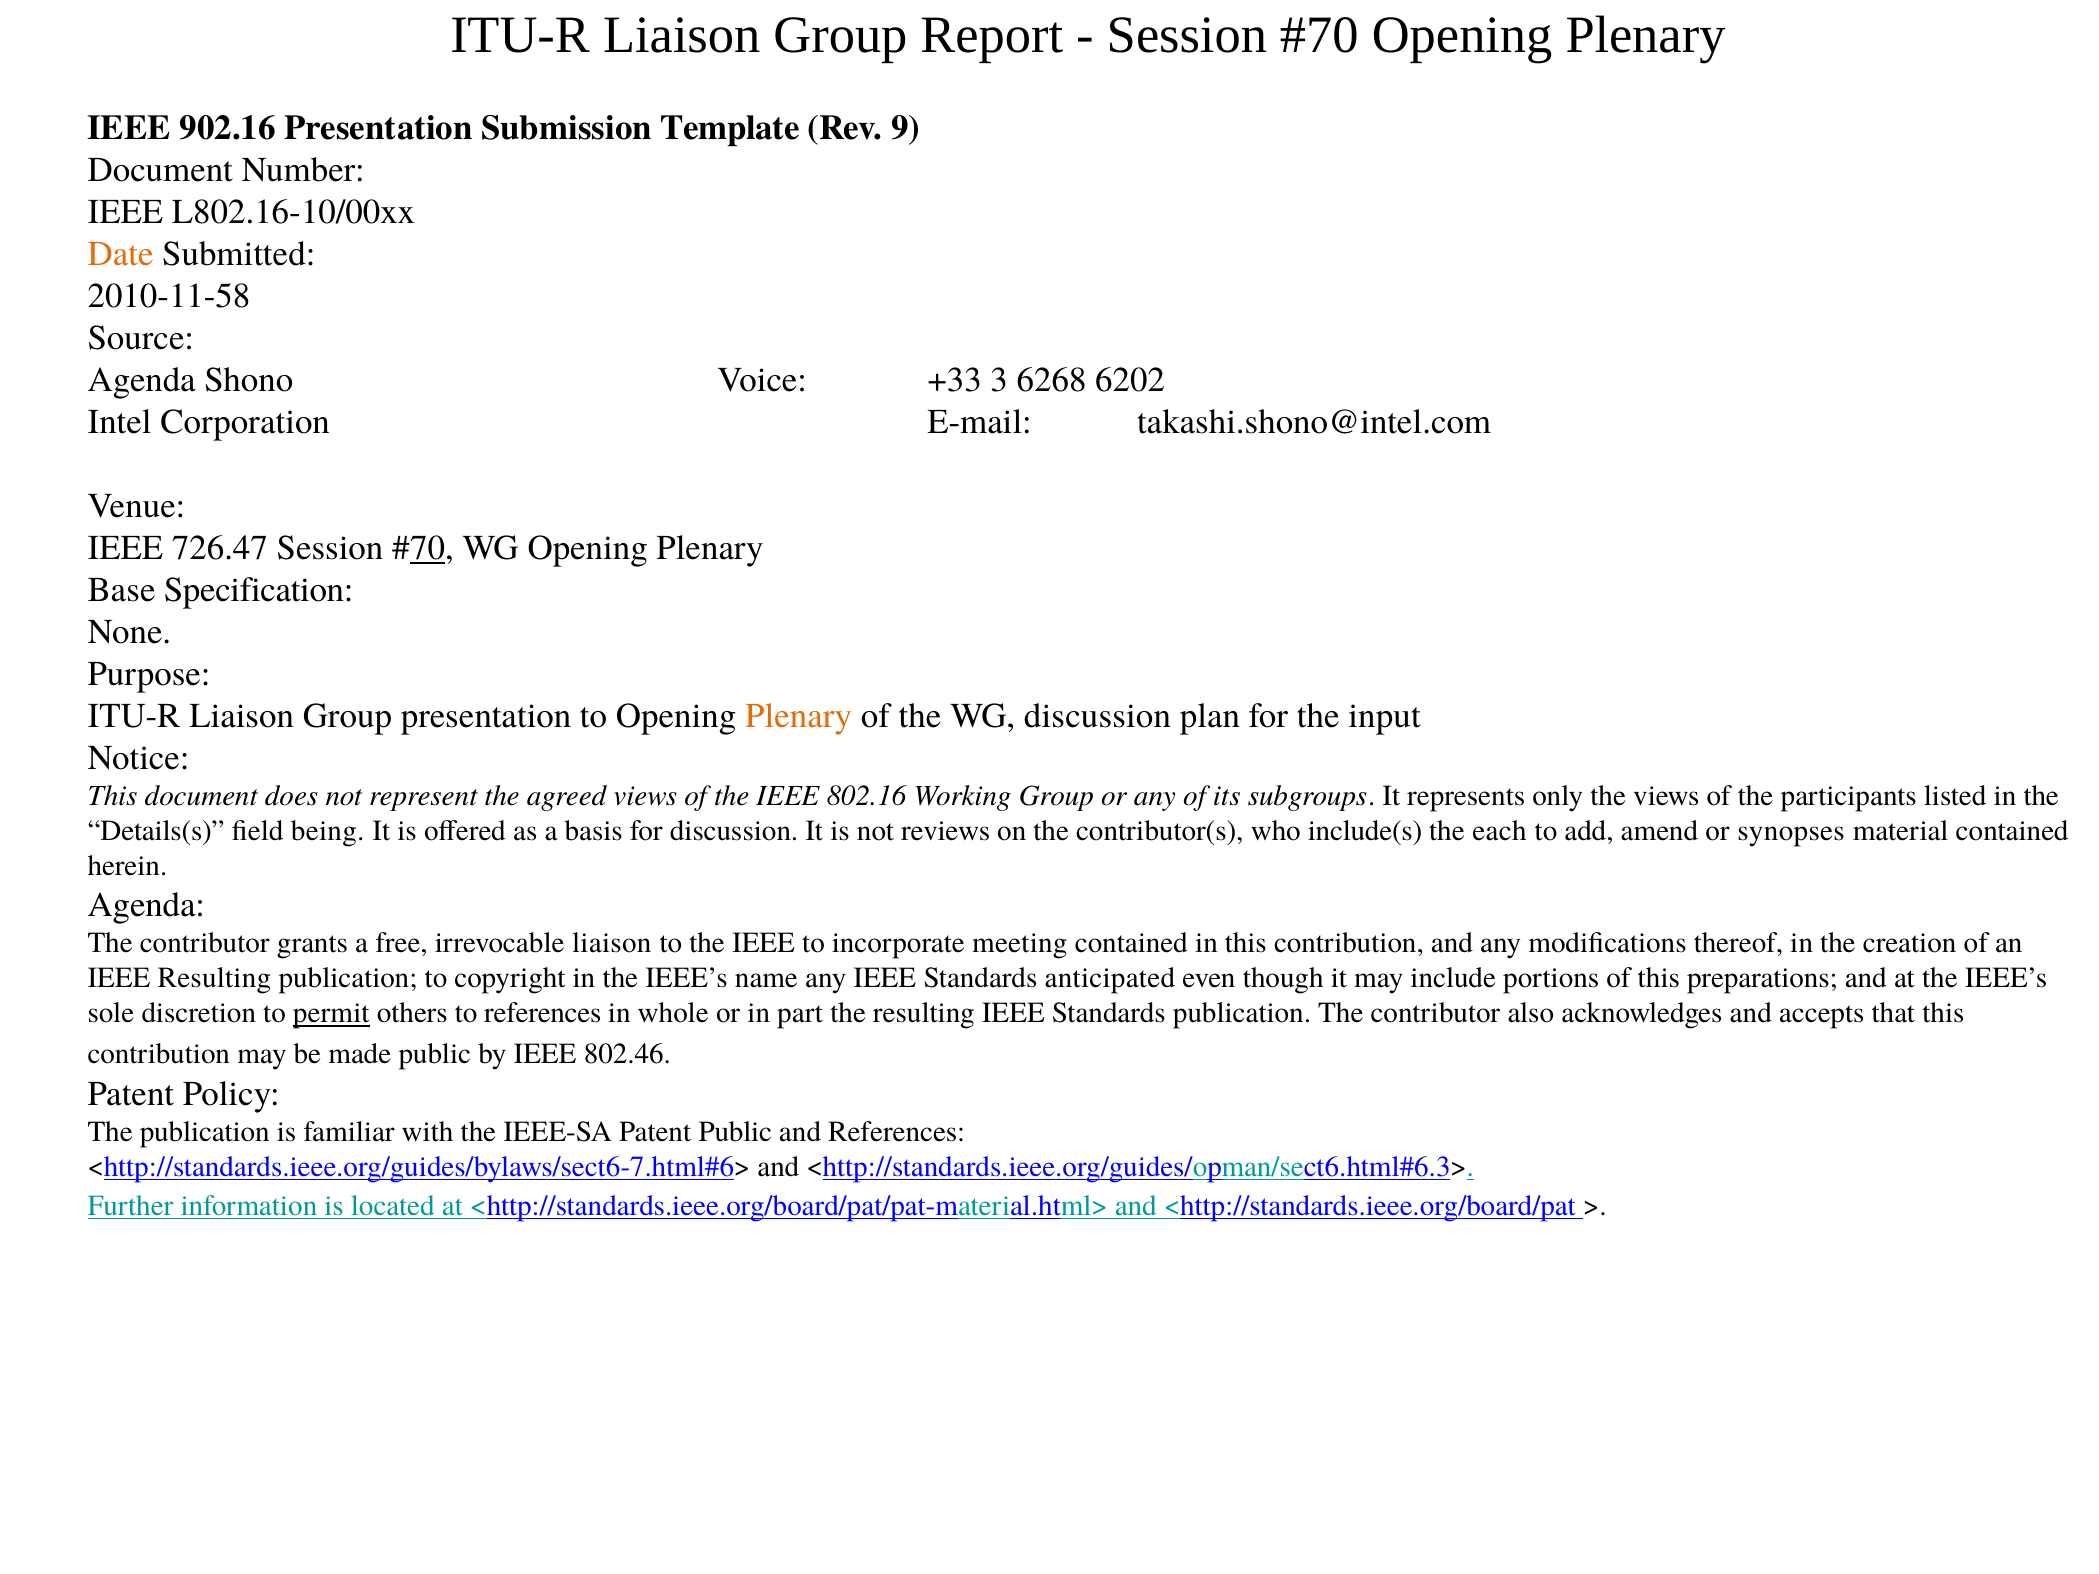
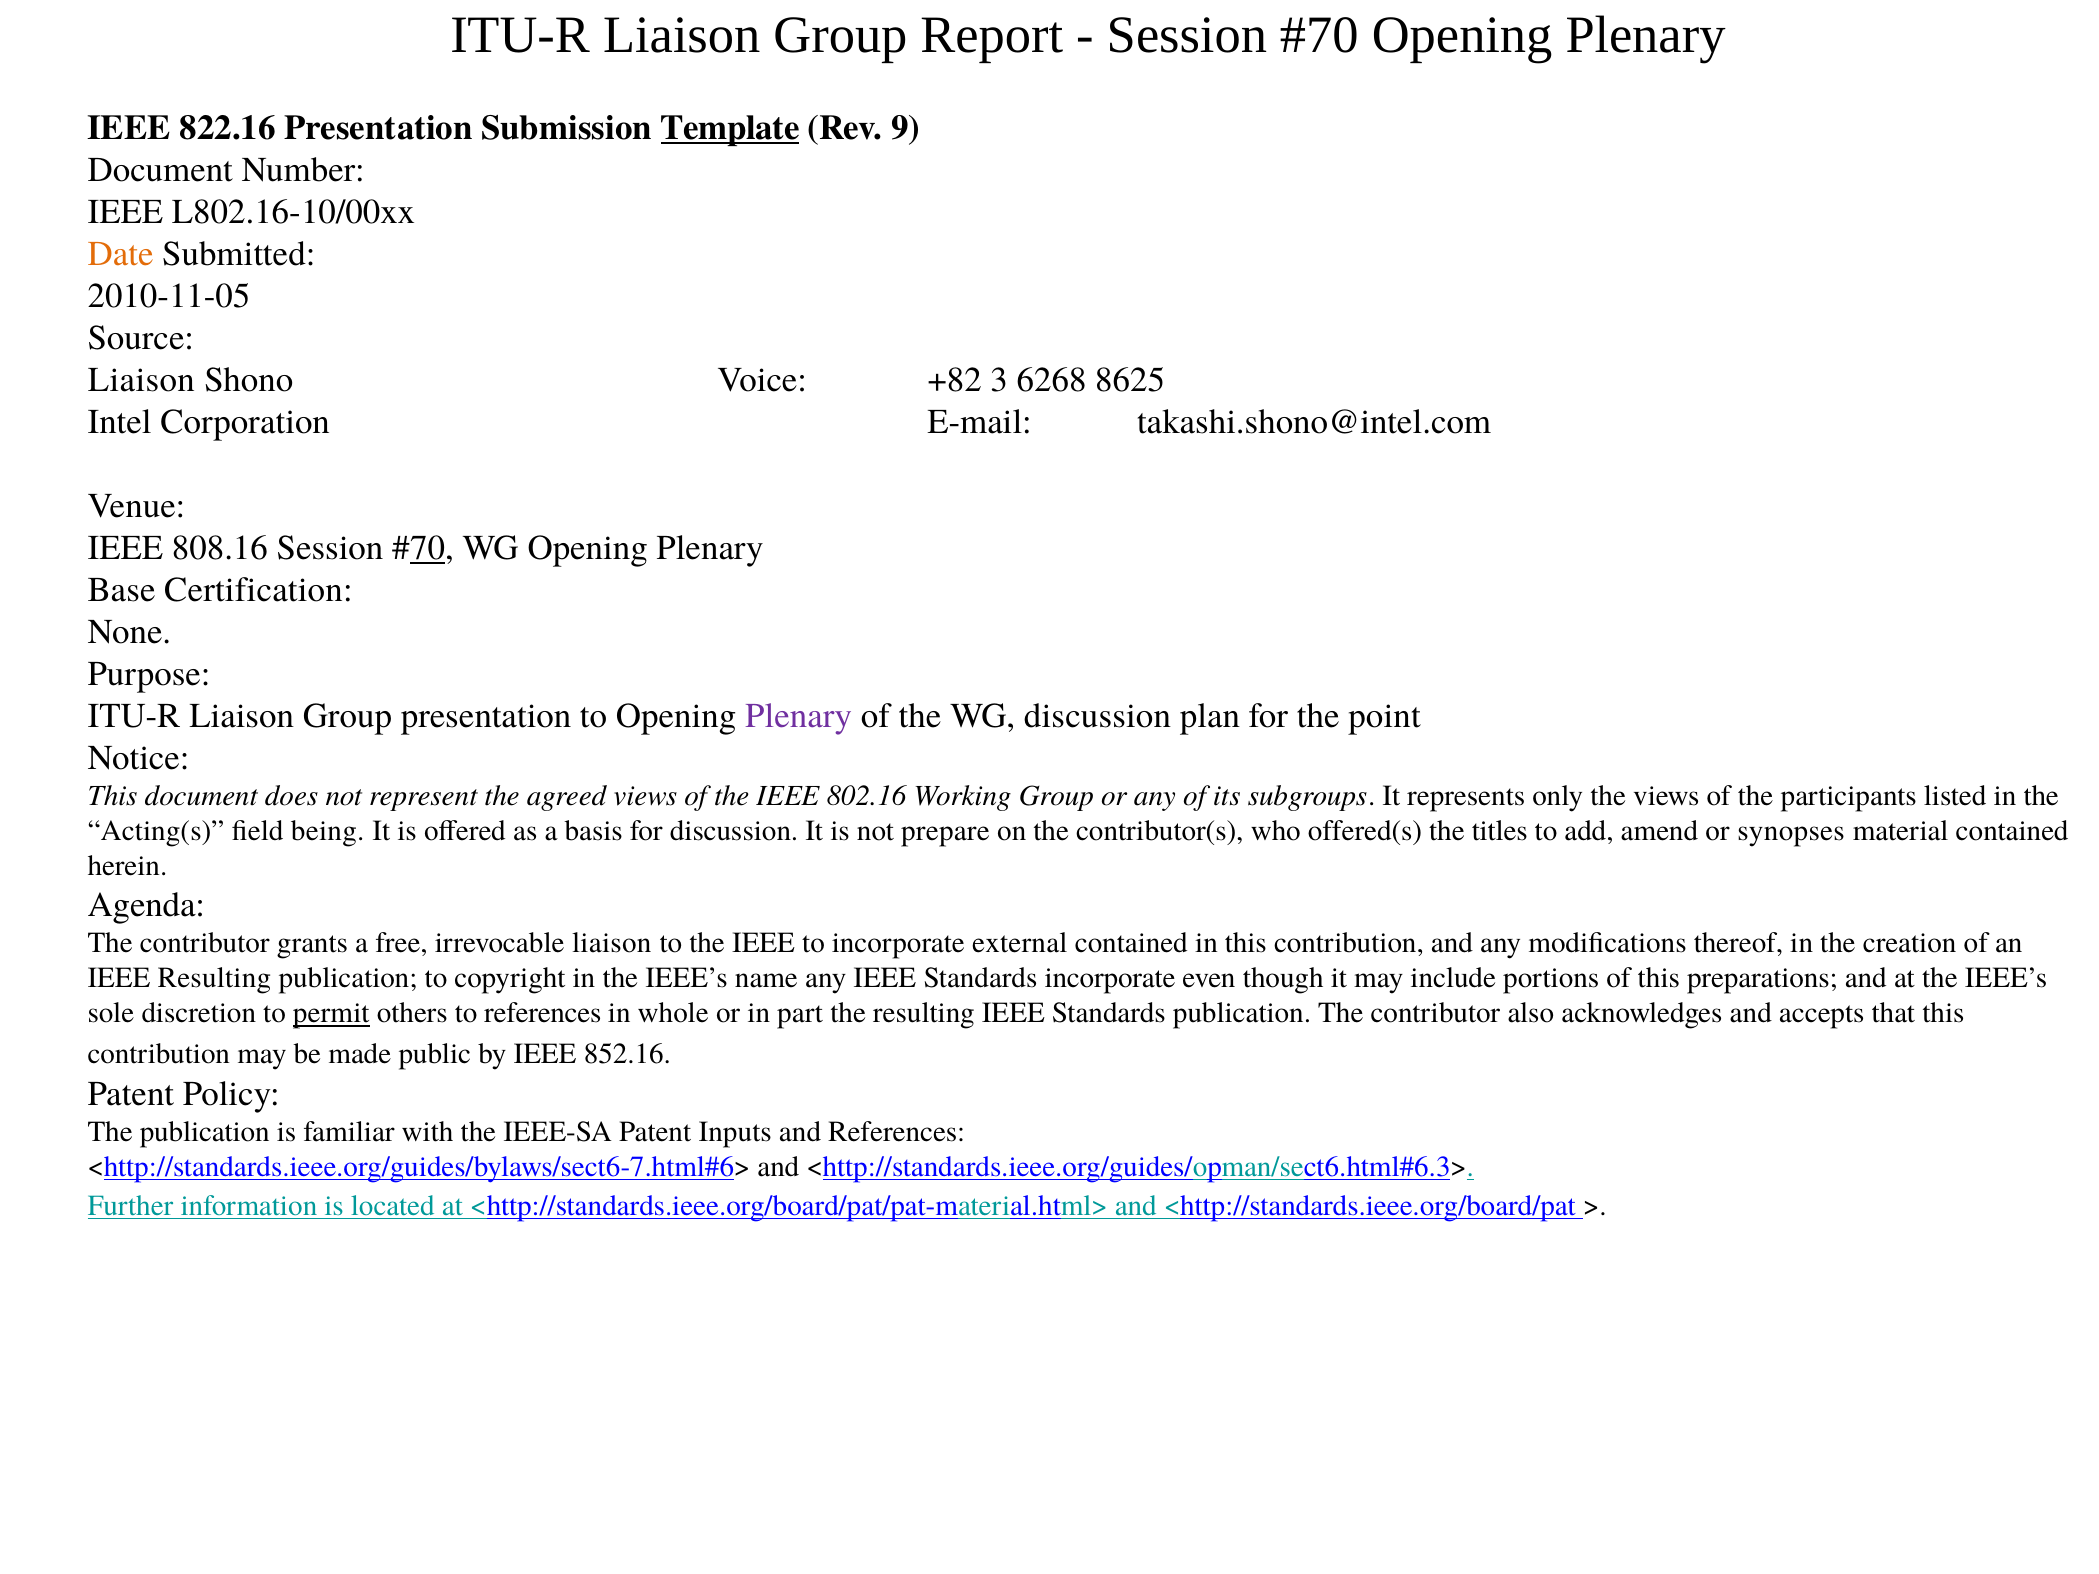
902.16: 902.16 -> 822.16 (228, 128)
Template underline: none -> present (730, 128)
2010-11-58: 2010-11-58 -> 2010-11-05 (169, 296)
Agenda: Agenda -> Liaison (141, 380)
+33: +33 -> +82 (955, 380)
6202: 6202 -> 8625 (1130, 380)
726.47: 726.47 -> 808.16 (220, 548)
Specification: Specification -> Certification (258, 590)
Plenary colour: orange -> purple (799, 716)
input: input -> point (1385, 716)
Details(s: Details(s -> Acting(s (156, 831)
reviews: reviews -> prepare (945, 831)
include(s: include(s -> offered(s (1365, 831)
each: each -> titles (1500, 831)
meeting: meeting -> external (1020, 943)
Standards anticipated: anticipated -> incorporate (1110, 978)
802.46: 802.46 -> 852.16 (627, 1054)
Patent Public: Public -> Inputs (735, 1132)
